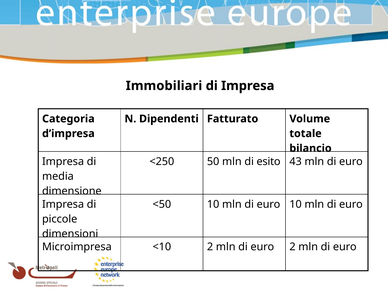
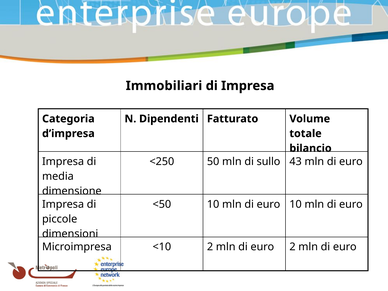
esito: esito -> sullo (268, 162)
